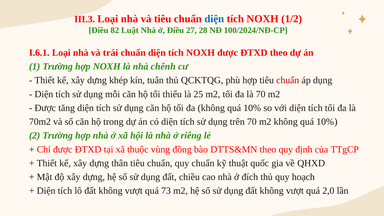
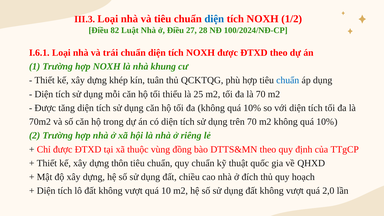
chênh: chênh -> khung (163, 66)
chuẩn colour: red -> blue (288, 80)
thân: thân -> thôn (120, 163)
73: 73 -> 10 (166, 191)
